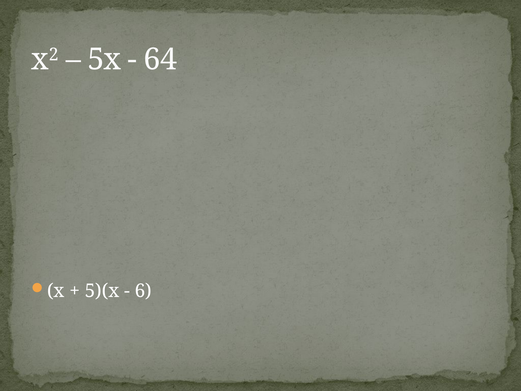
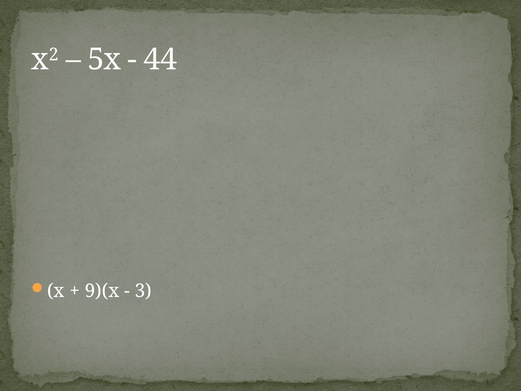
64: 64 -> 44 (160, 59)
5)(x: 5)(x -> 9)(x (102, 291)
6: 6 -> 3 (143, 291)
